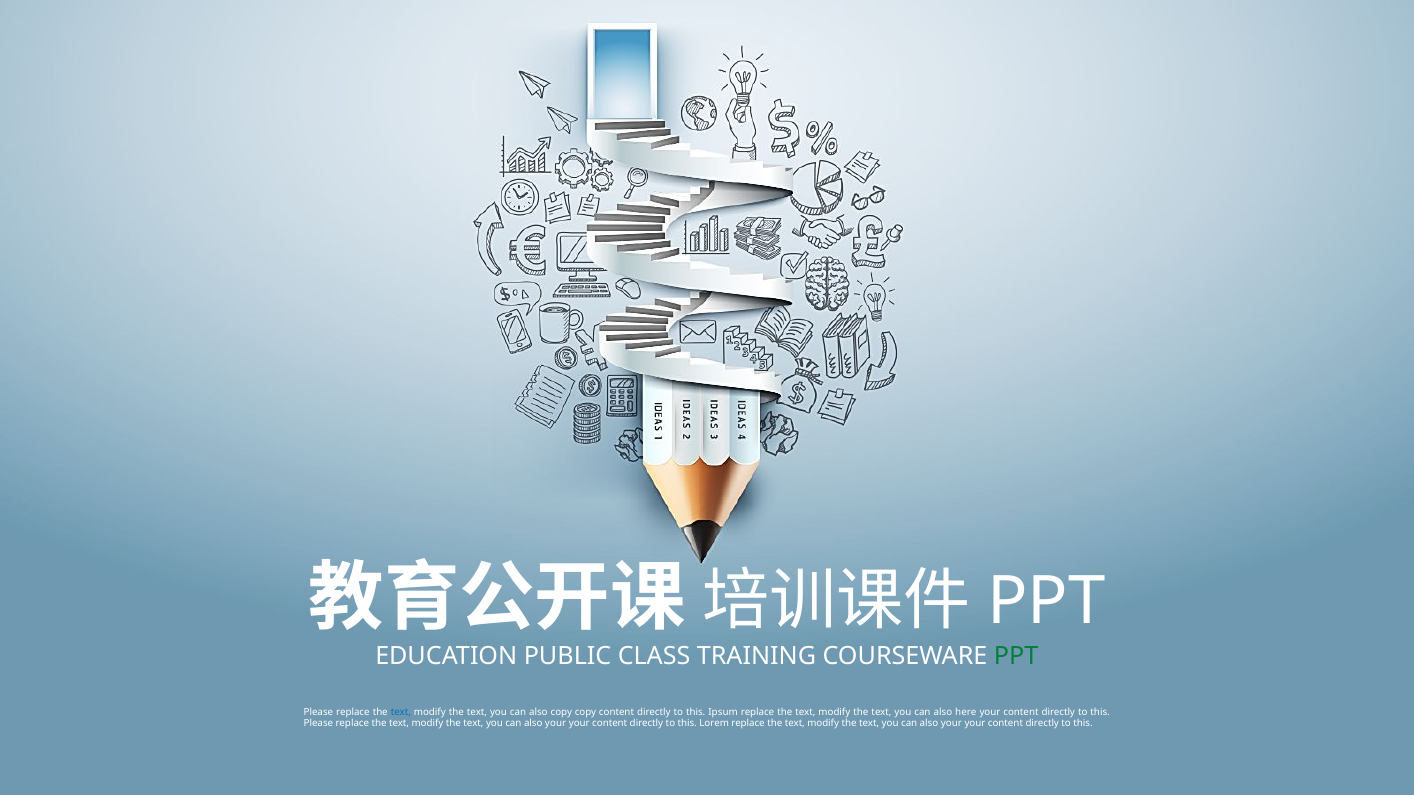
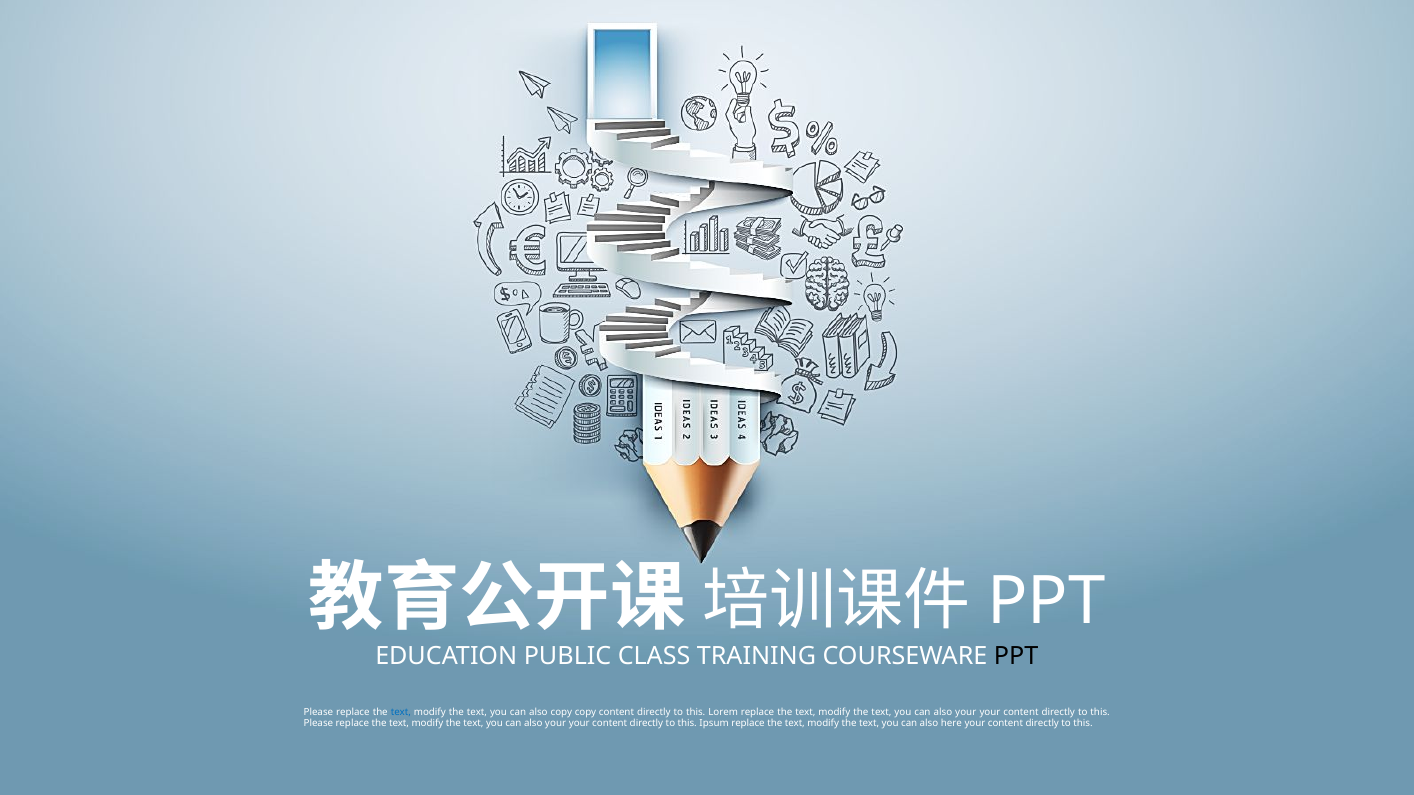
PPT colour: green -> black (1016, 657)
Ipsum: Ipsum -> Lorem (723, 712)
here: here -> your (966, 712)
Lorem: Lorem -> Ipsum (714, 724)
your: your -> here (951, 724)
